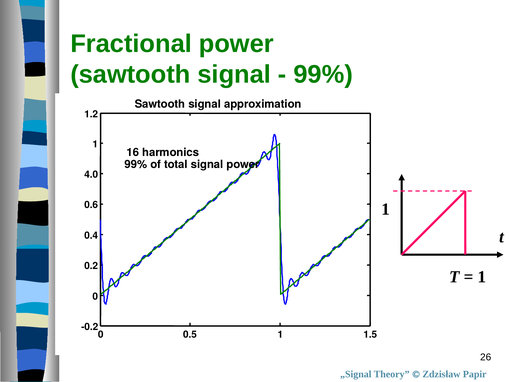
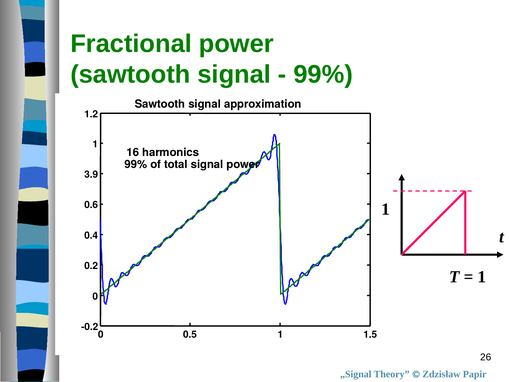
4.0: 4.0 -> 3.9 (91, 175)
